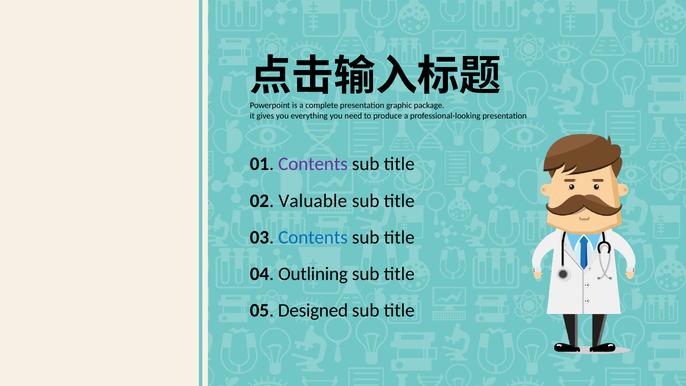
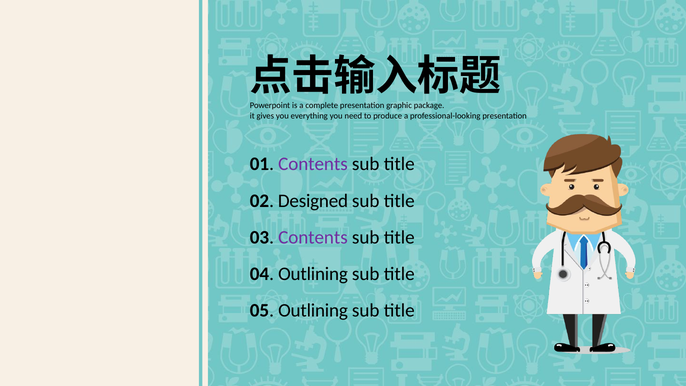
Valuable: Valuable -> Designed (313, 201)
Contents colour: blue -> purple (313, 237)
05 Designed: Designed -> Outlining (313, 310)
